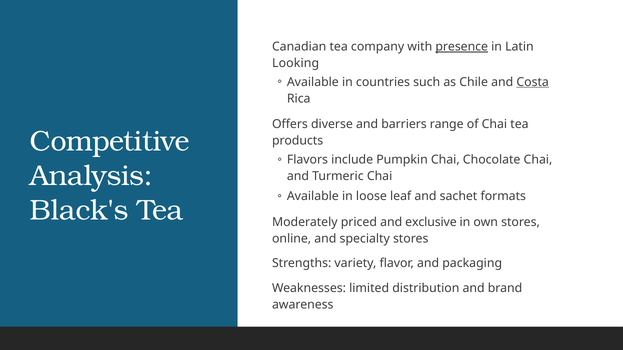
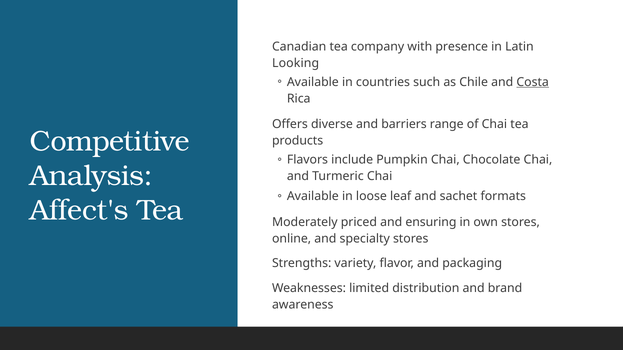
presence underline: present -> none (462, 47)
Black's: Black's -> Affect's (79, 210)
exclusive: exclusive -> ensuring (431, 222)
